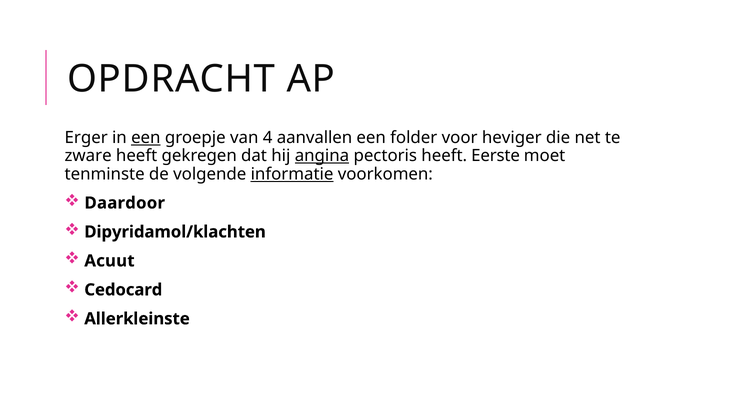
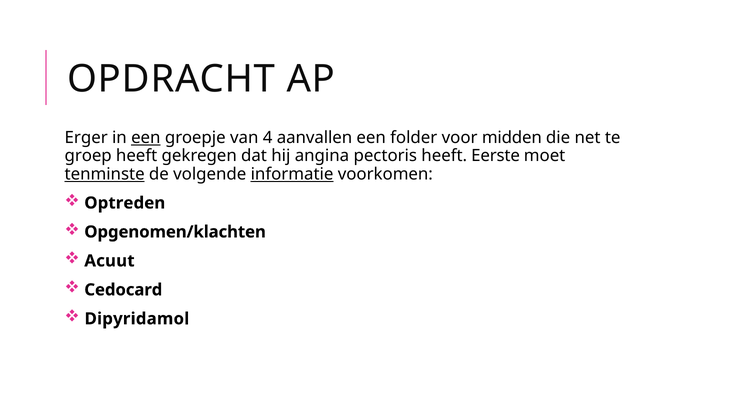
heviger: heviger -> midden (512, 138)
zware: zware -> groep (88, 156)
angina underline: present -> none (322, 156)
tenminste underline: none -> present (105, 174)
Daardoor: Daardoor -> Optreden (125, 203)
Dipyridamol/klachten: Dipyridamol/klachten -> Opgenomen/klachten (175, 232)
Allerkleinste: Allerkleinste -> Dipyridamol (137, 319)
